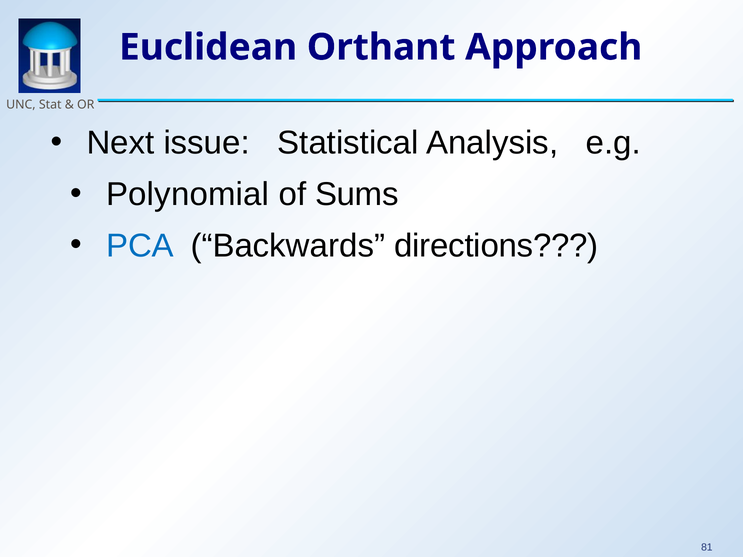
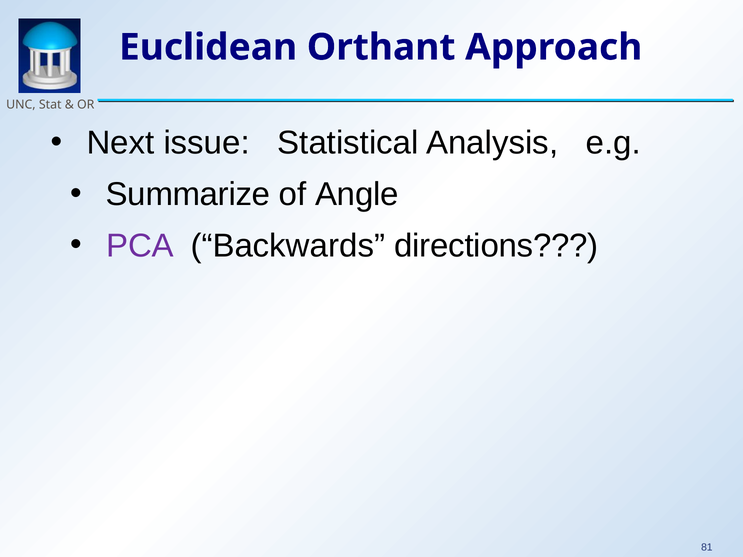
Polynomial: Polynomial -> Summarize (188, 194)
Sums: Sums -> Angle (357, 194)
PCA colour: blue -> purple (140, 246)
